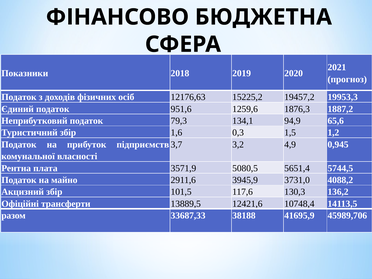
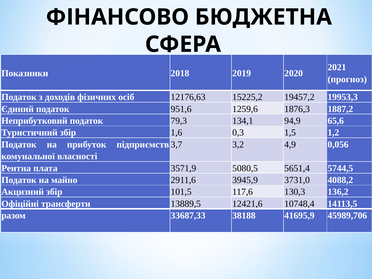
0,945: 0,945 -> 0,056 (338, 145)
